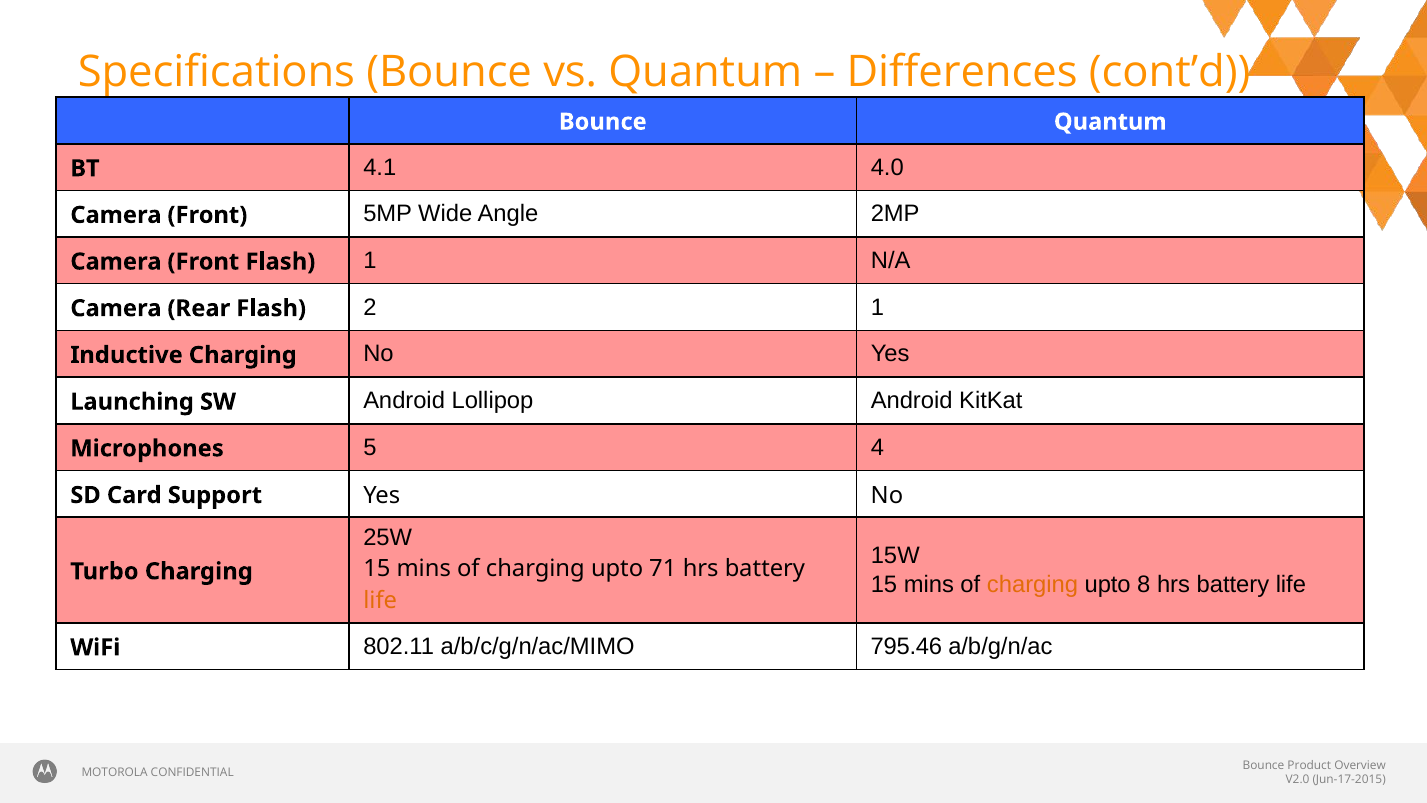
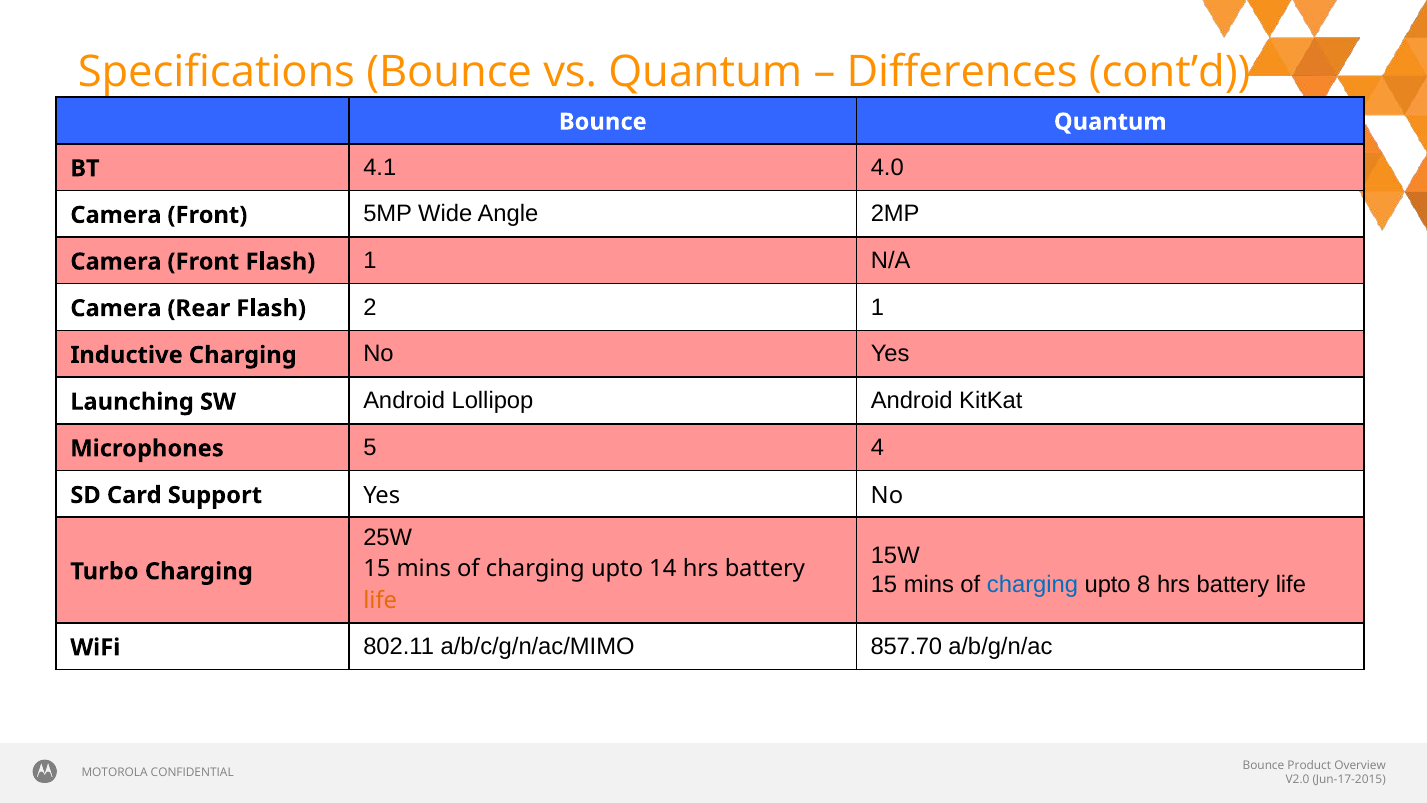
71: 71 -> 14 (663, 568)
charging colour: orange -> blue (1033, 585)
795.46: 795.46 -> 857.70 (906, 646)
